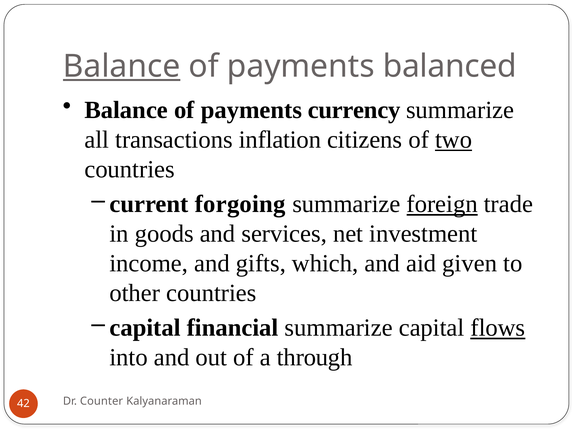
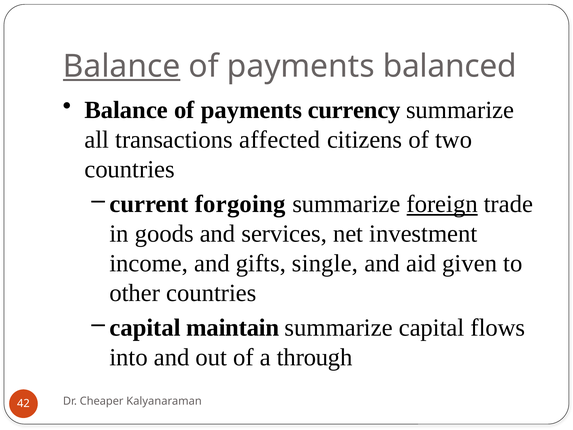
inflation: inflation -> affected (280, 140)
two underline: present -> none (454, 140)
which: which -> single (325, 263)
financial: financial -> maintain (233, 328)
flows underline: present -> none (498, 328)
Counter: Counter -> Cheaper (102, 401)
